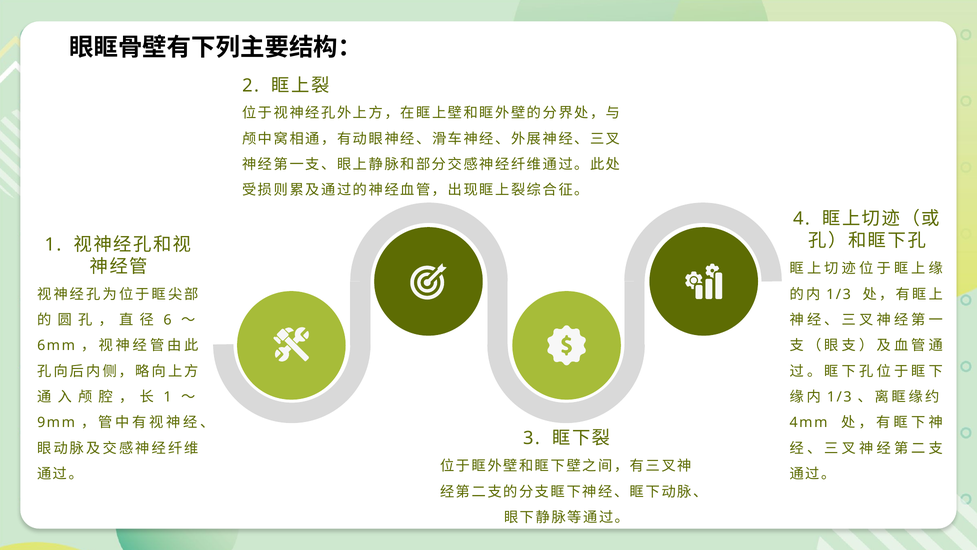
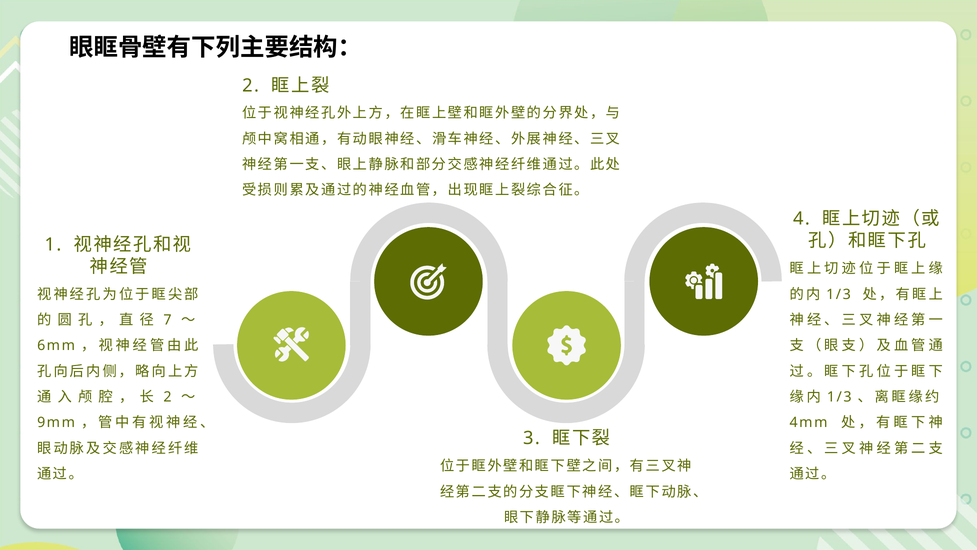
6: 6 -> 7 (168, 320)
1: 1 -> 2 (168, 397)
